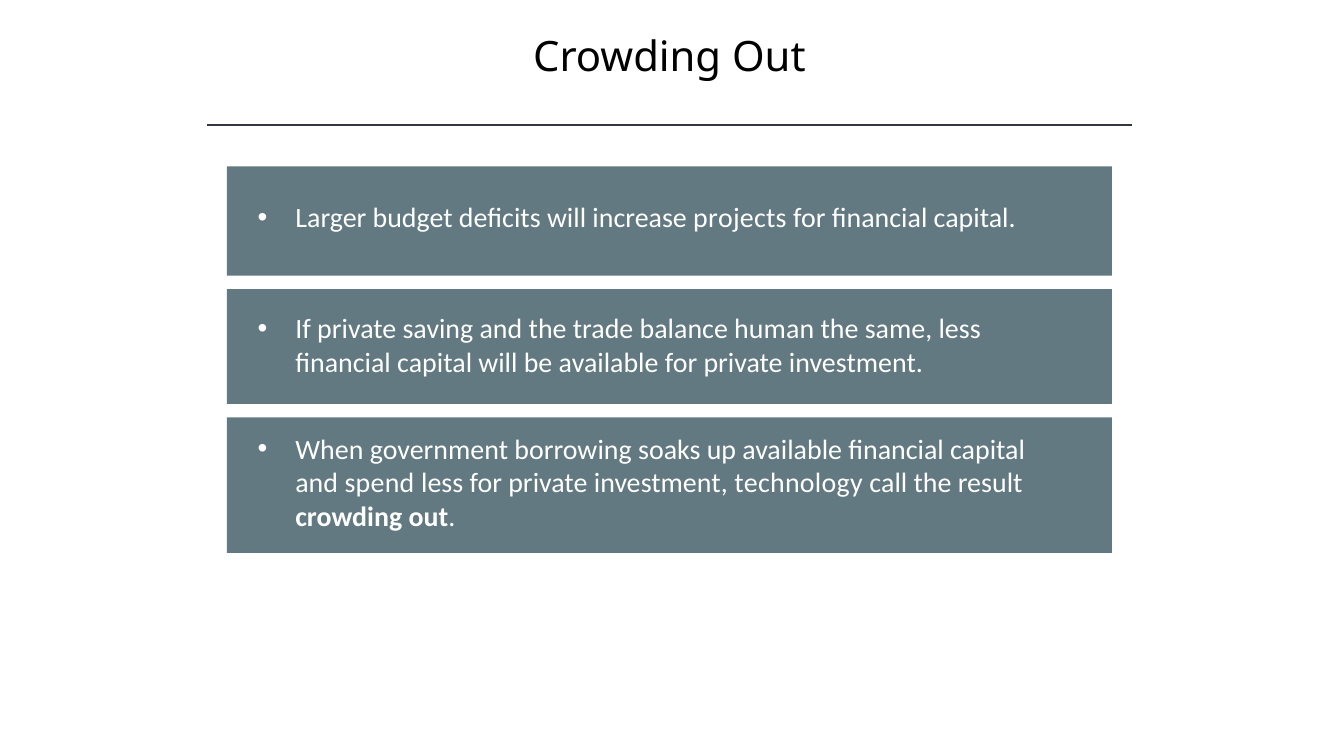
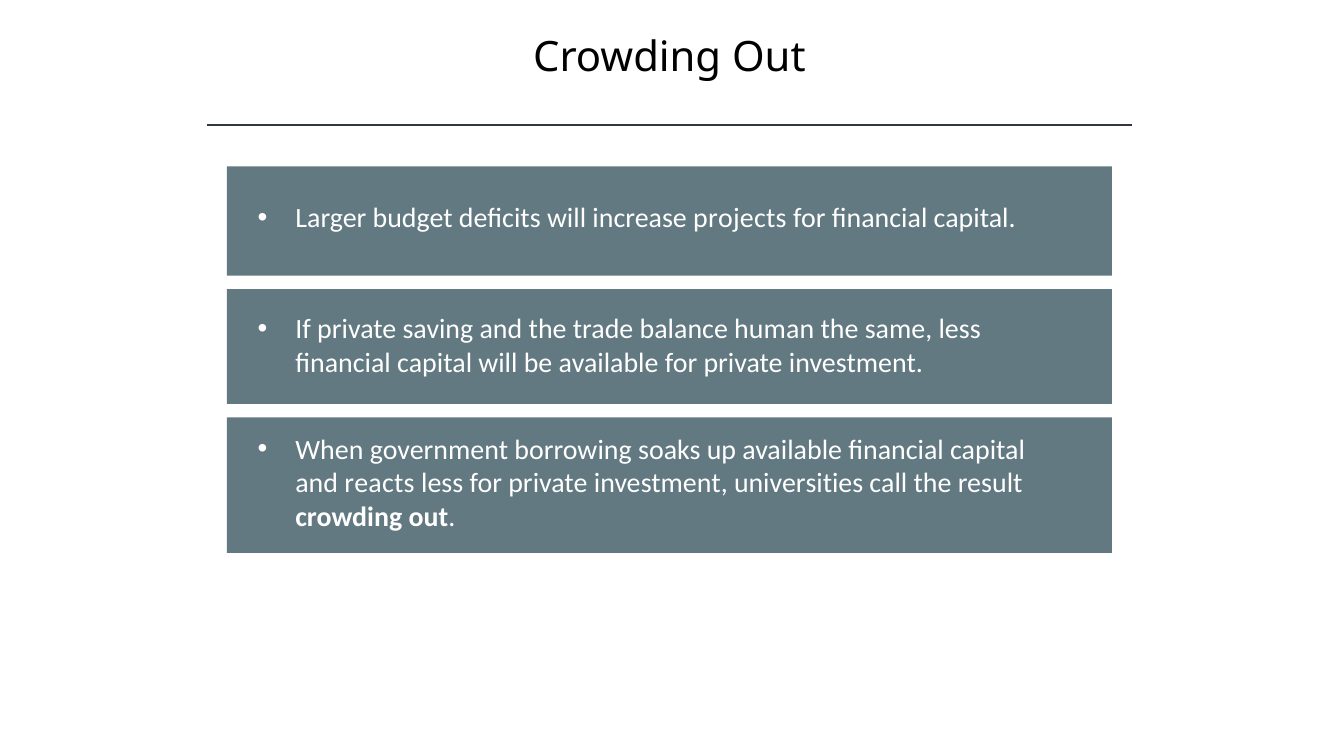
spend: spend -> reacts (379, 484)
technology: technology -> universities (799, 484)
